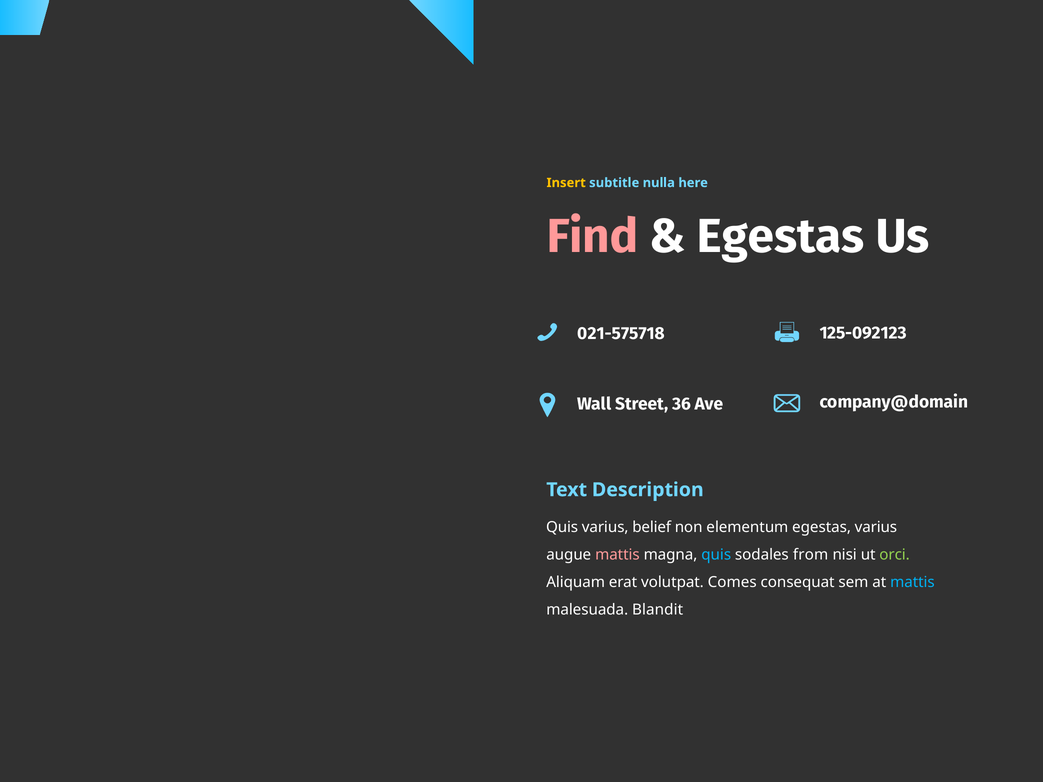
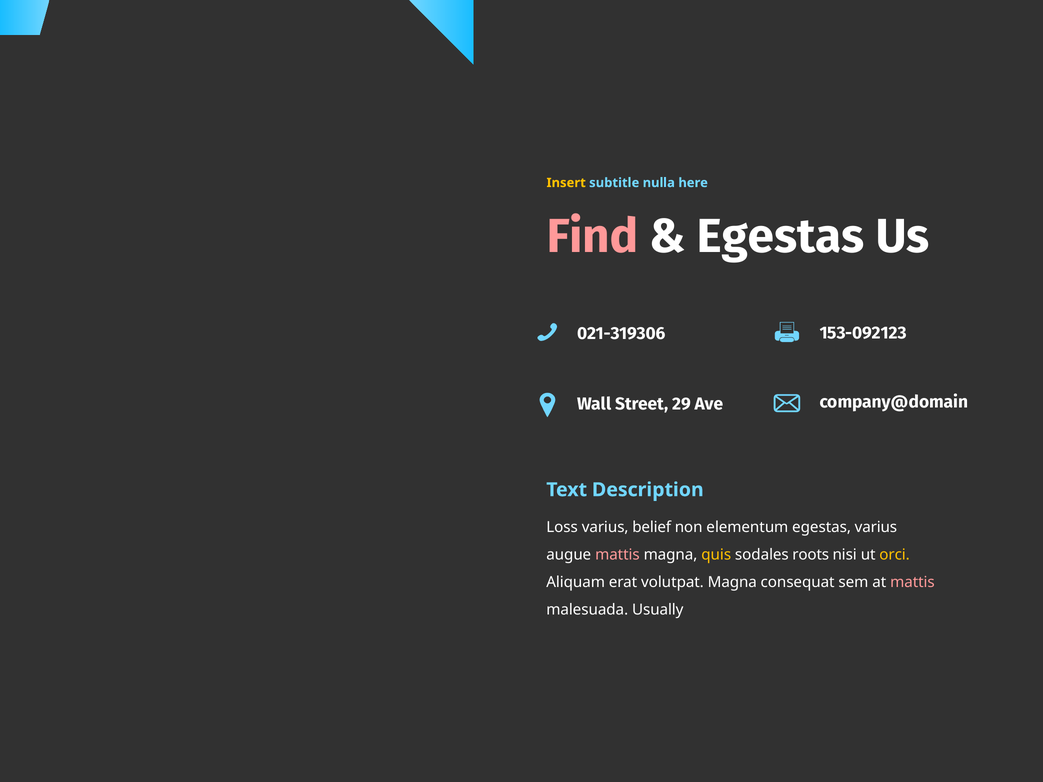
125-092123: 125-092123 -> 153-092123 (863, 333)
021-575718: 021-575718 -> 021-319306 (621, 333)
Street 36: 36 -> 29 (682, 404)
Quis: Quis -> Loss (562, 528)
quis colour: light blue -> yellow (716, 555)
from: from -> roots (811, 555)
orci colour: light green -> yellow (895, 555)
volutpat Comes: Comes -> Magna (732, 582)
mattis colour: light blue -> pink (912, 582)
Blandit: Blandit -> Usually (658, 610)
